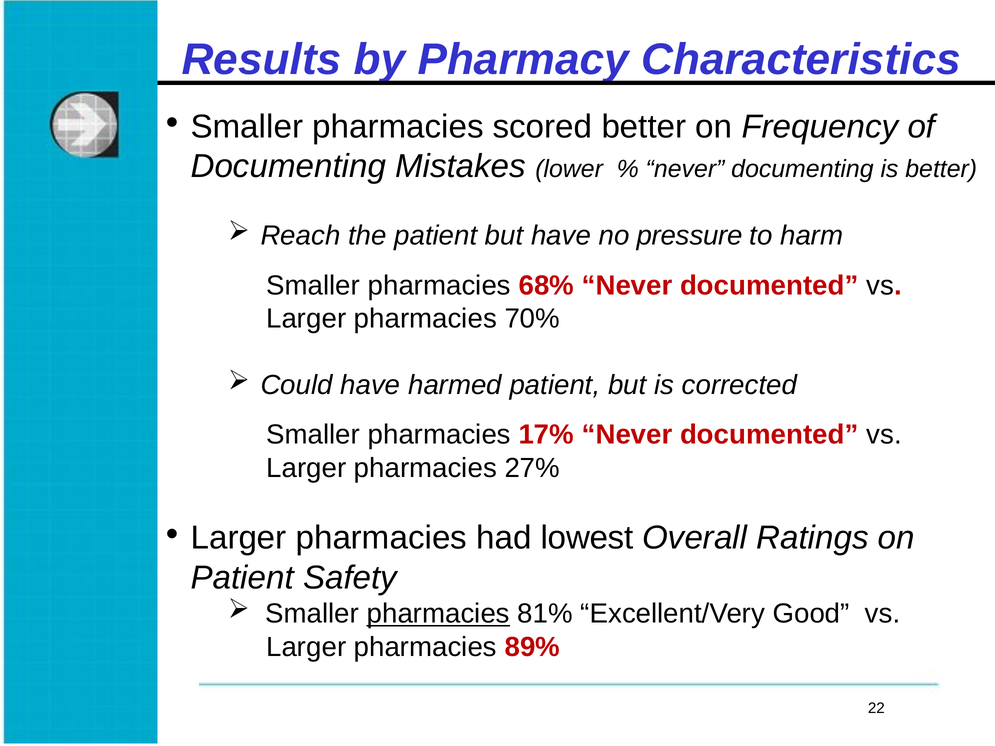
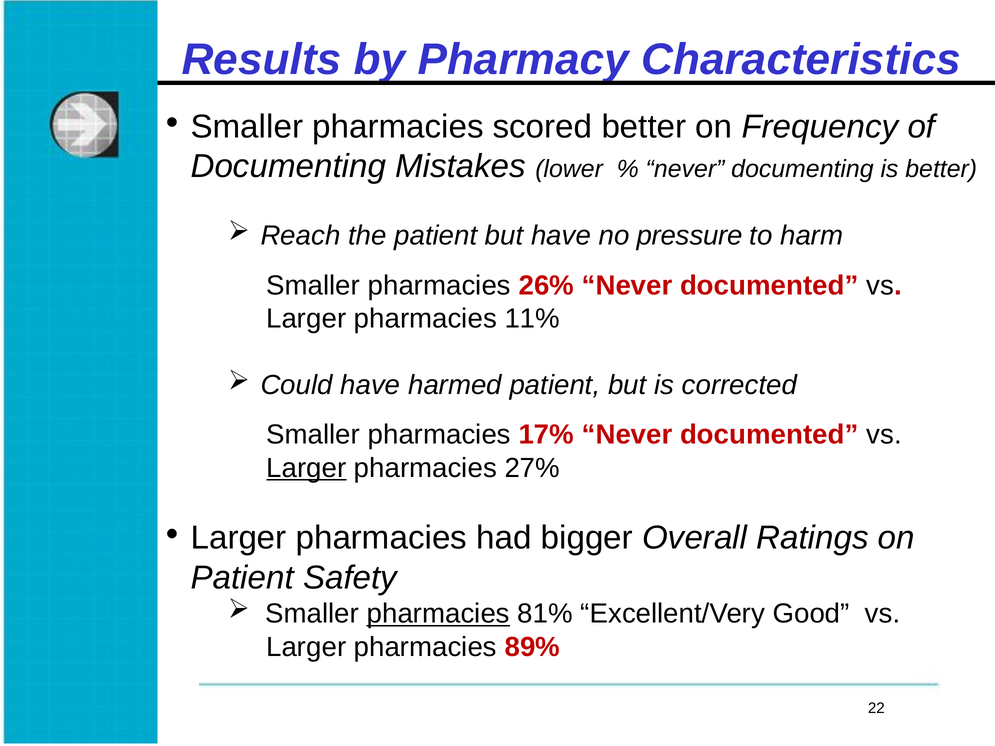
68%: 68% -> 26% (546, 286)
70%: 70% -> 11% (532, 319)
Larger underline: none -> present (306, 468)
lowest: lowest -> bigger (587, 538)
